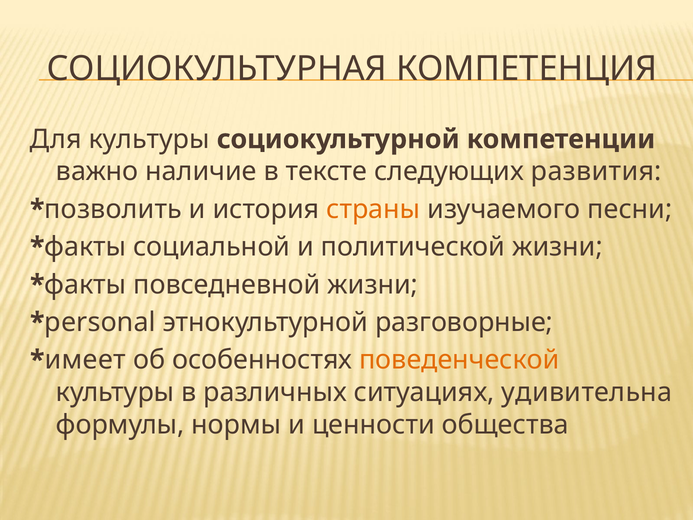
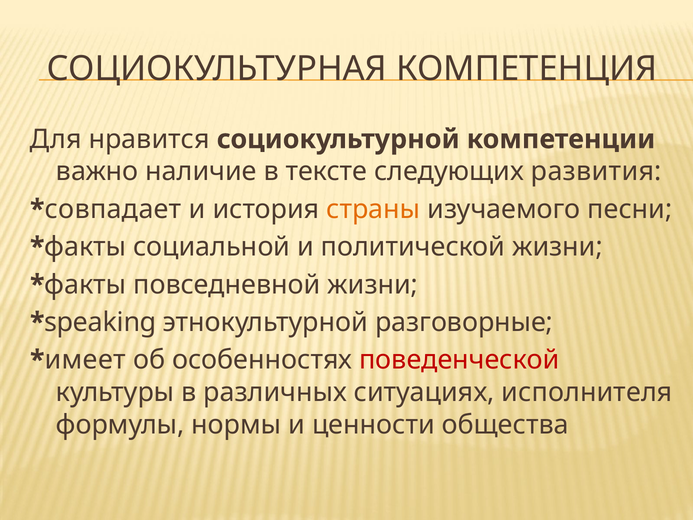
Для культуры: культуры -> нравится (149, 139)
позволить: позволить -> совпадает (113, 209)
personal: personal -> speaking (100, 322)
поведенческой colour: orange -> red (459, 360)
удивительна: удивительна -> исполнителя (587, 392)
